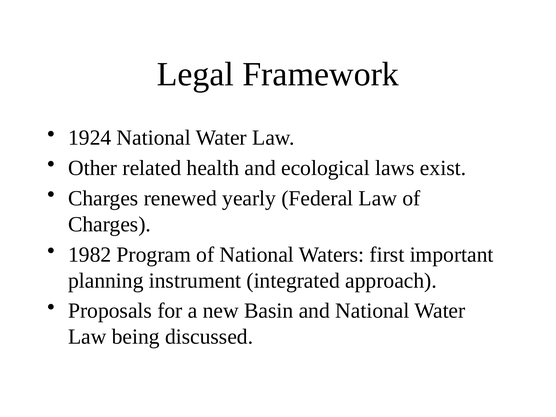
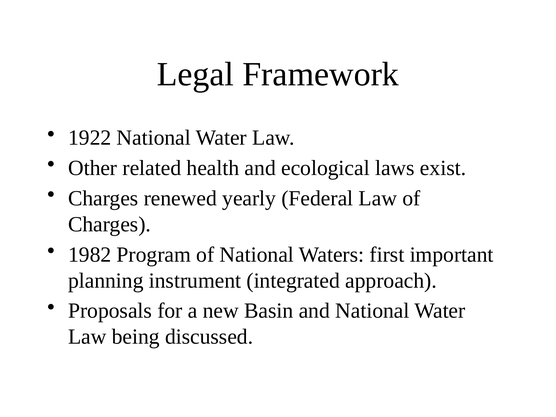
1924: 1924 -> 1922 (90, 138)
